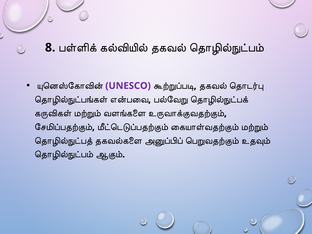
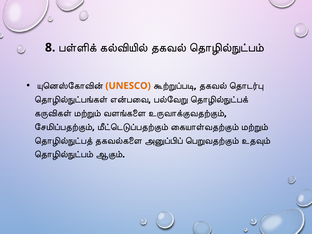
UNESCO colour: purple -> orange (128, 86)
